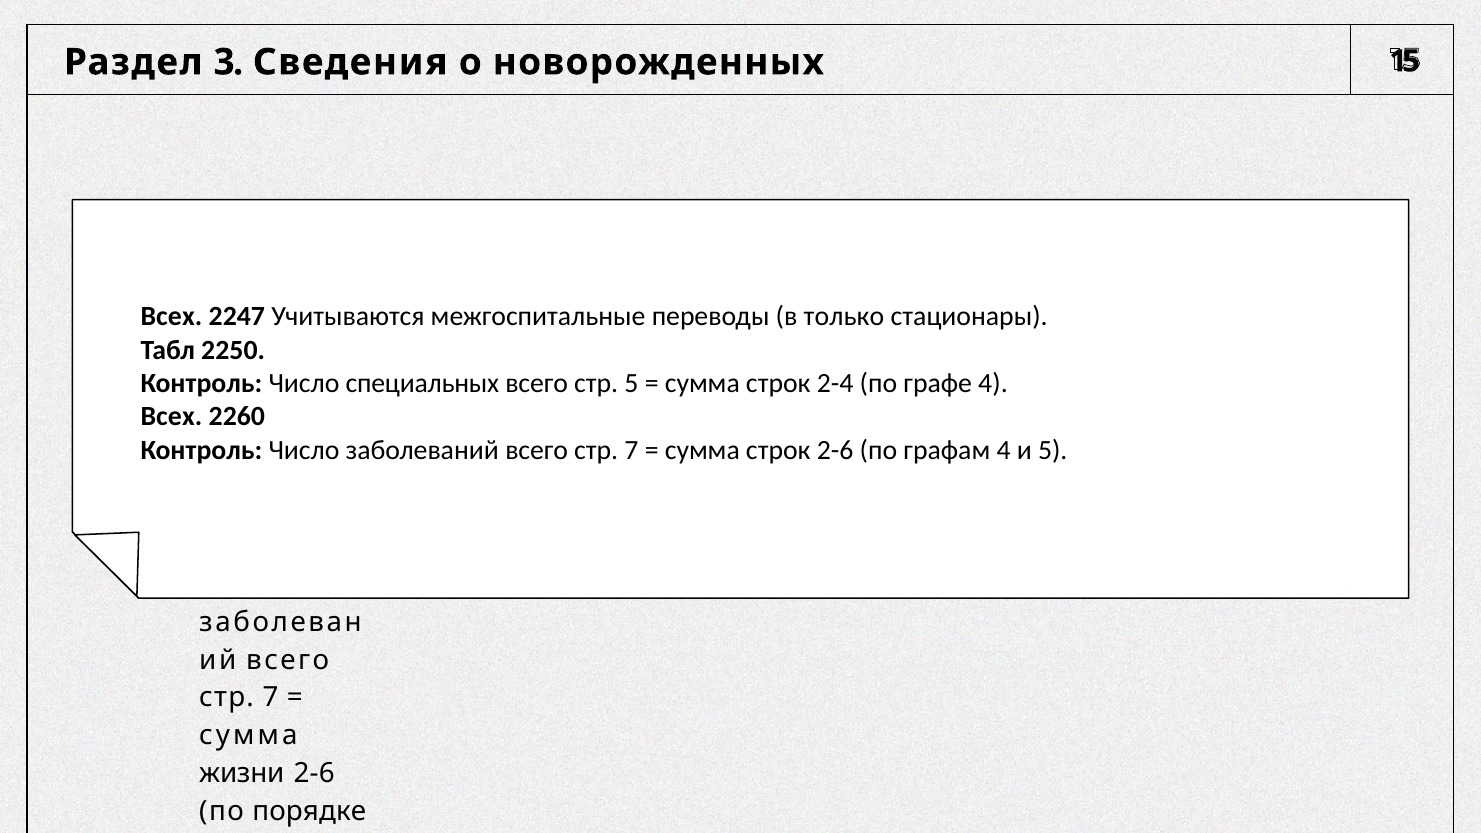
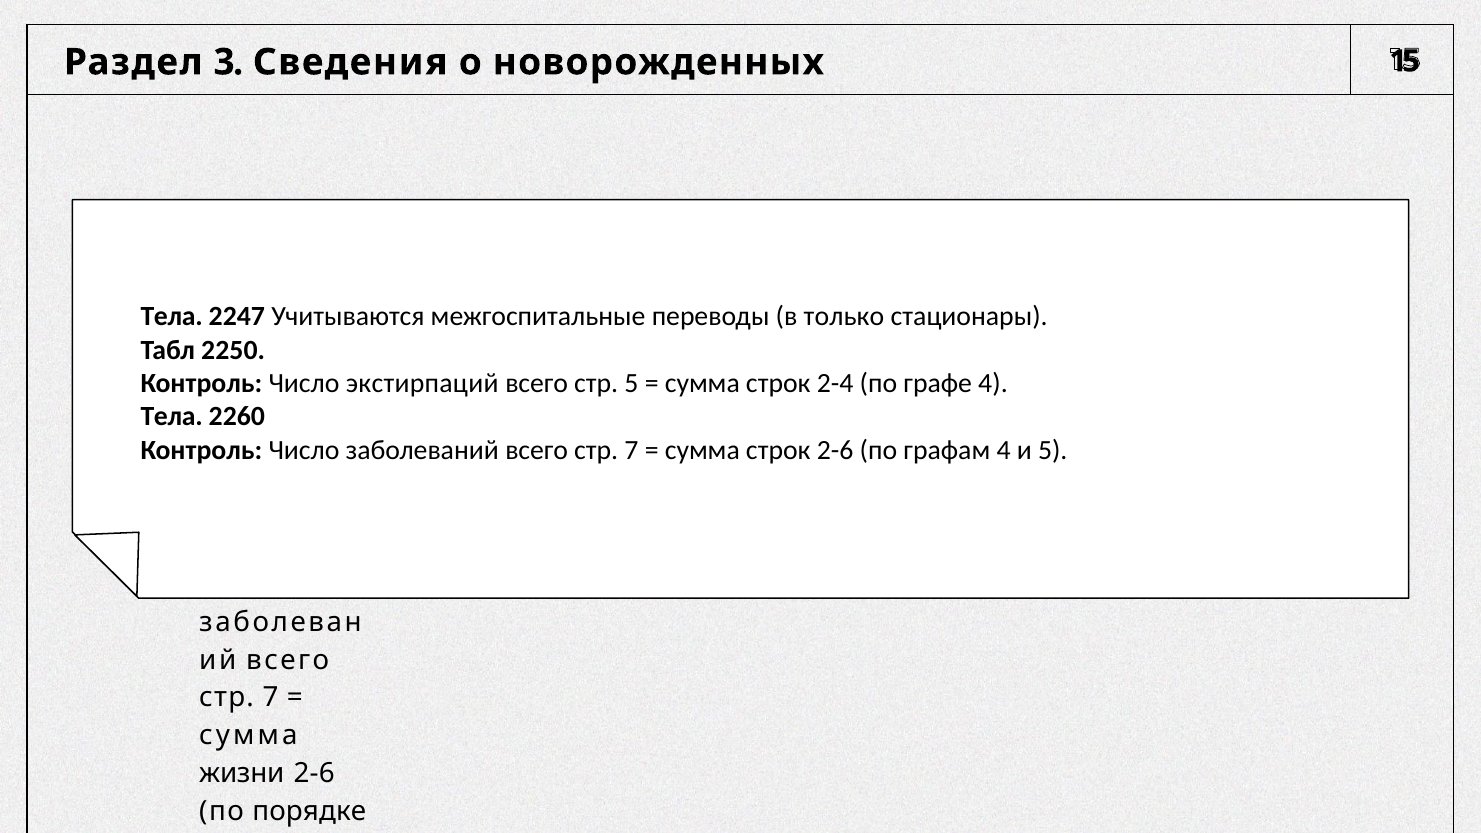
Всех: Всех -> Тела (172, 317)
специальных: специальных -> экстирпаций (422, 383)
Всех: Всех -> Тела (172, 417)
